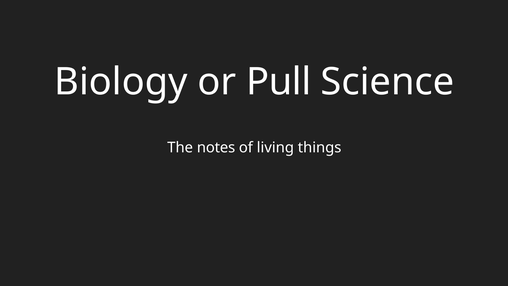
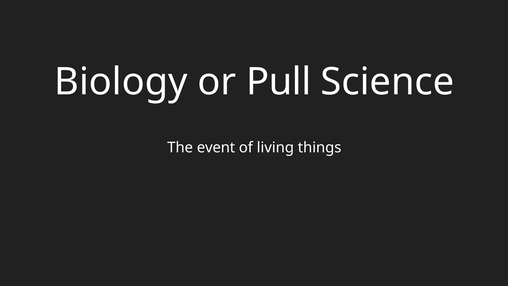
notes: notes -> event (216, 148)
